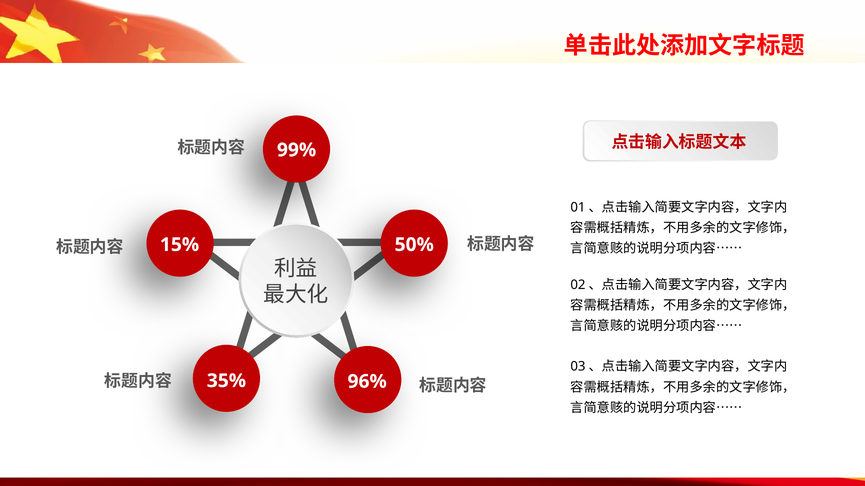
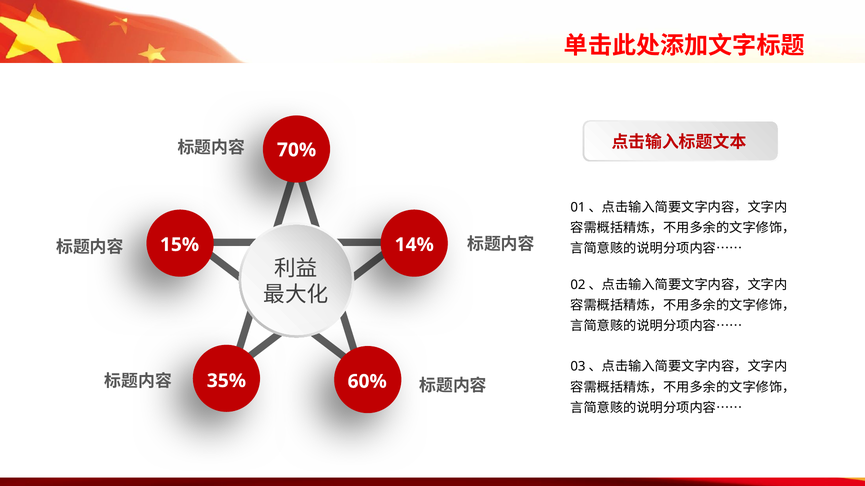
99%: 99% -> 70% (297, 150)
50%: 50% -> 14% (414, 245)
96%: 96% -> 60% (367, 382)
